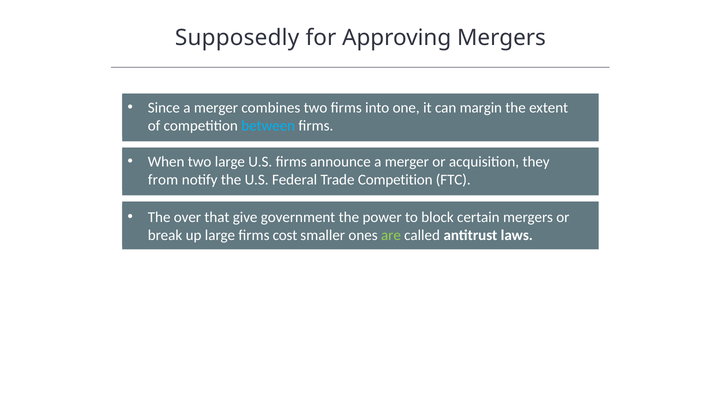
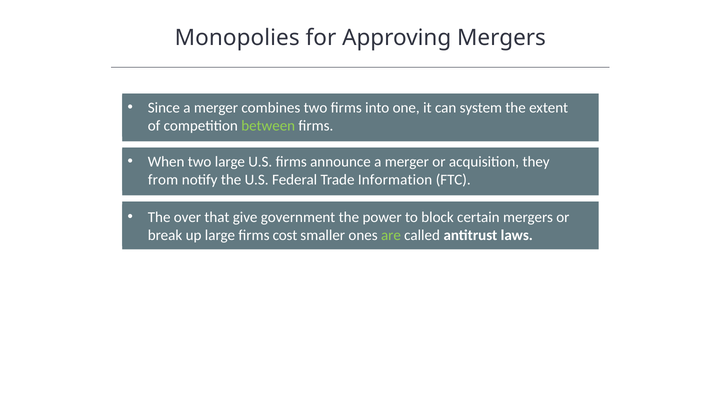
Supposedly: Supposedly -> Monopolies (237, 38)
margin: margin -> system (481, 108)
between colour: light blue -> light green (268, 126)
Trade Competition: Competition -> Information (395, 180)
